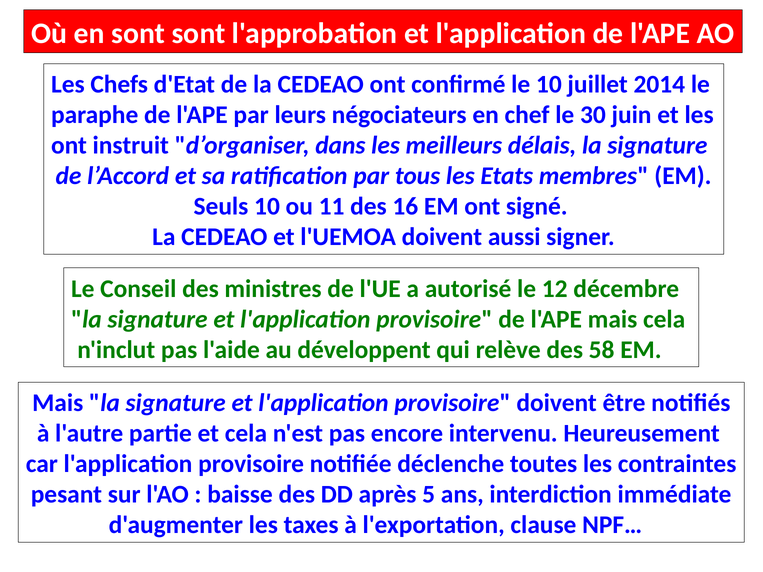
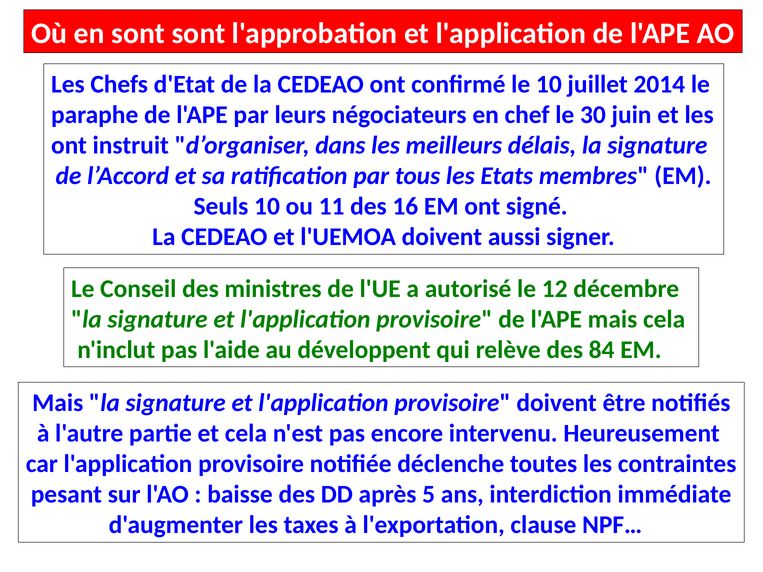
58: 58 -> 84 (602, 350)
